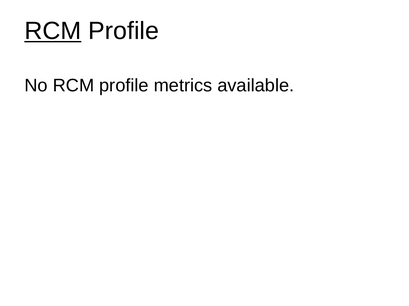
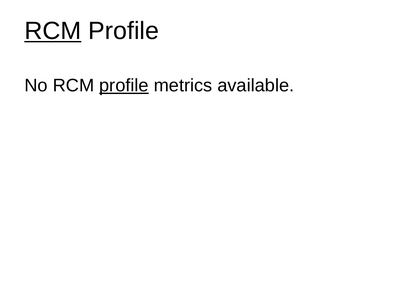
profile underline: none -> present (124, 86)
